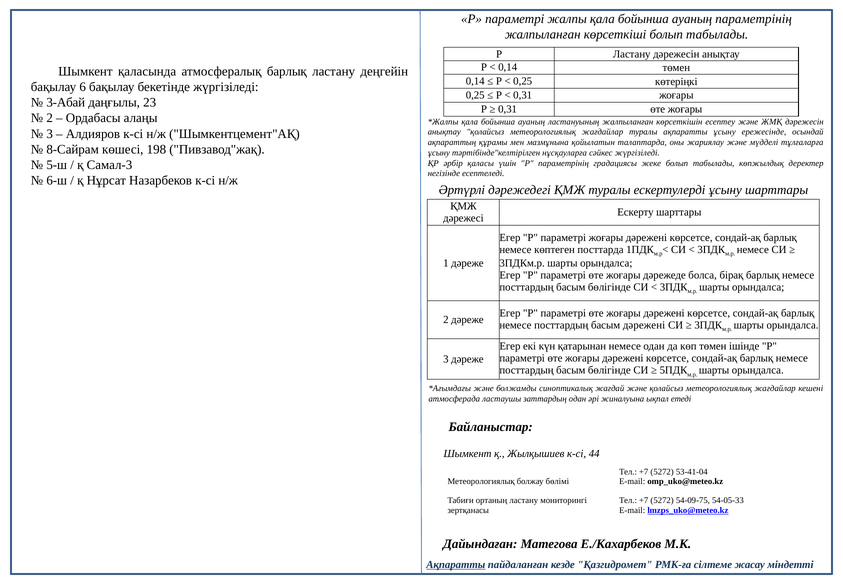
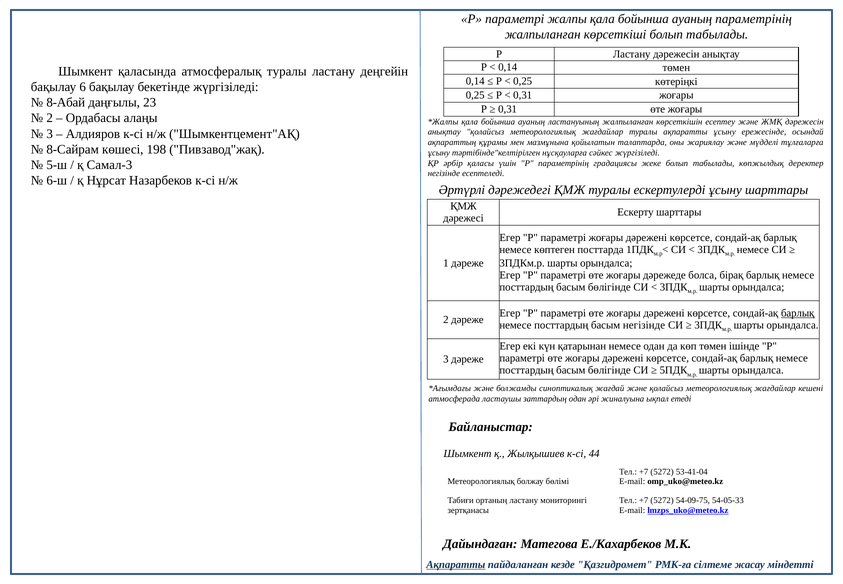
атмосфералық барлық: барлық -> туралы (287, 71)
3-Абай: 3-Абай -> 8-Абай (66, 103)
барлық underline: none -> present (798, 313)
басым дәрежені: дәрежені -> негізінде (644, 325)
